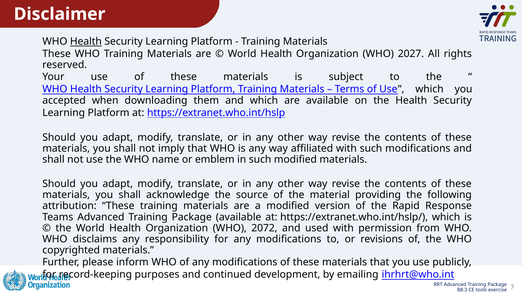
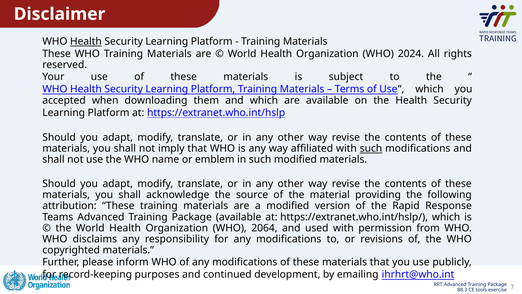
2027: 2027 -> 2024 (411, 54)
such underline: none -> present (371, 148)
2072: 2072 -> 2064 (264, 228)
